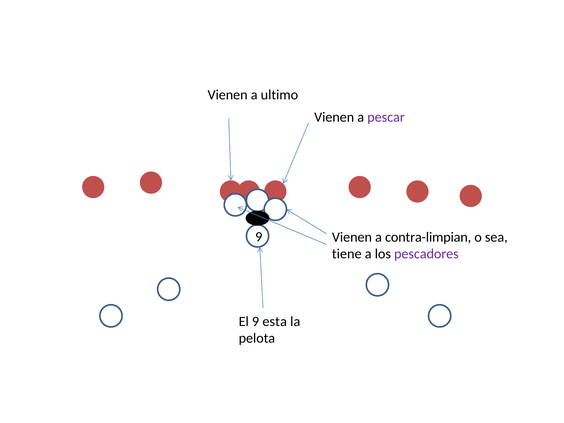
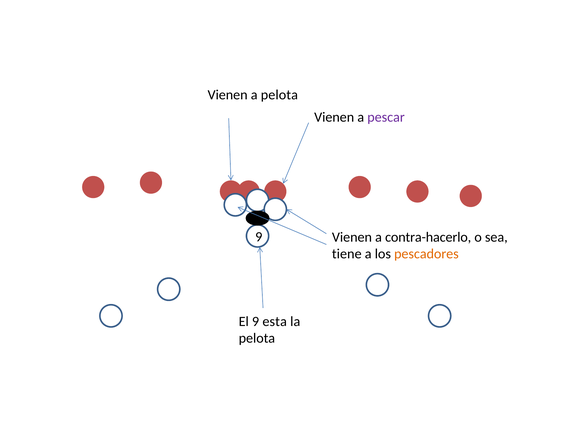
a ultimo: ultimo -> pelota (279, 95)
contra-limpian: contra-limpian -> contra-hacerlo (428, 237)
pescadores colour: purple -> orange (426, 254)
